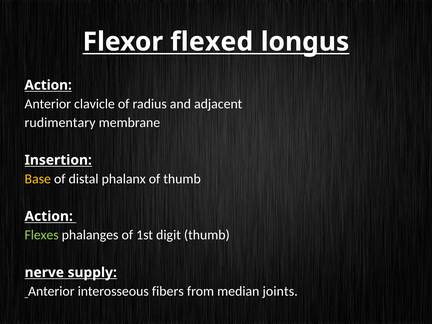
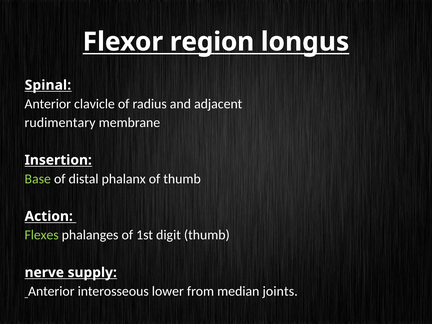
flexed: flexed -> region (212, 42)
Action: Action -> Spinal (48, 85)
Base colour: yellow -> light green (38, 179)
fibers: fibers -> lower (168, 291)
